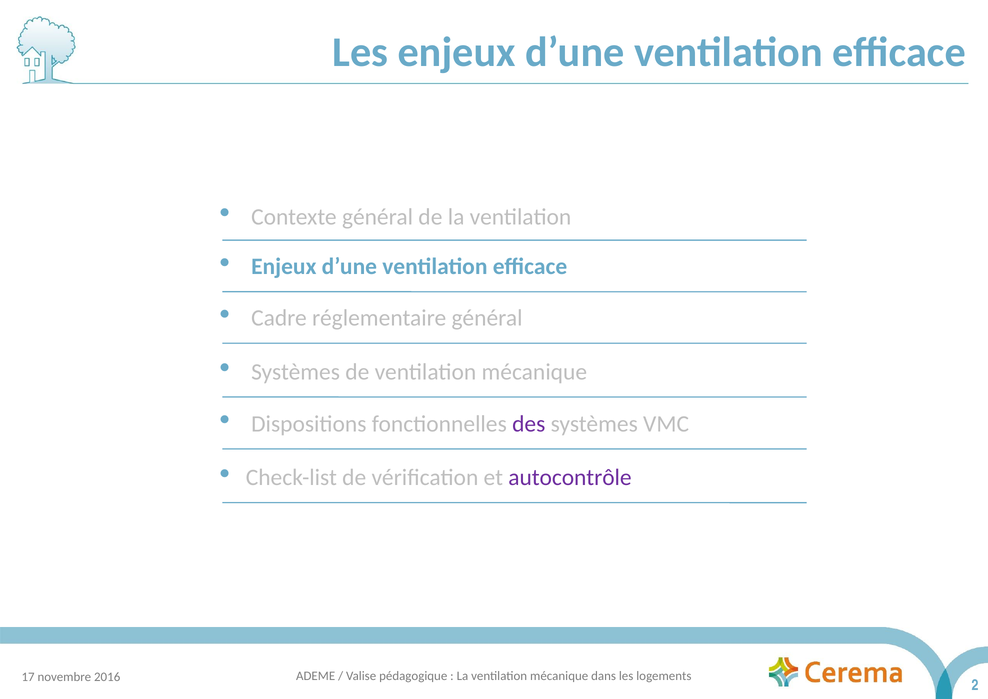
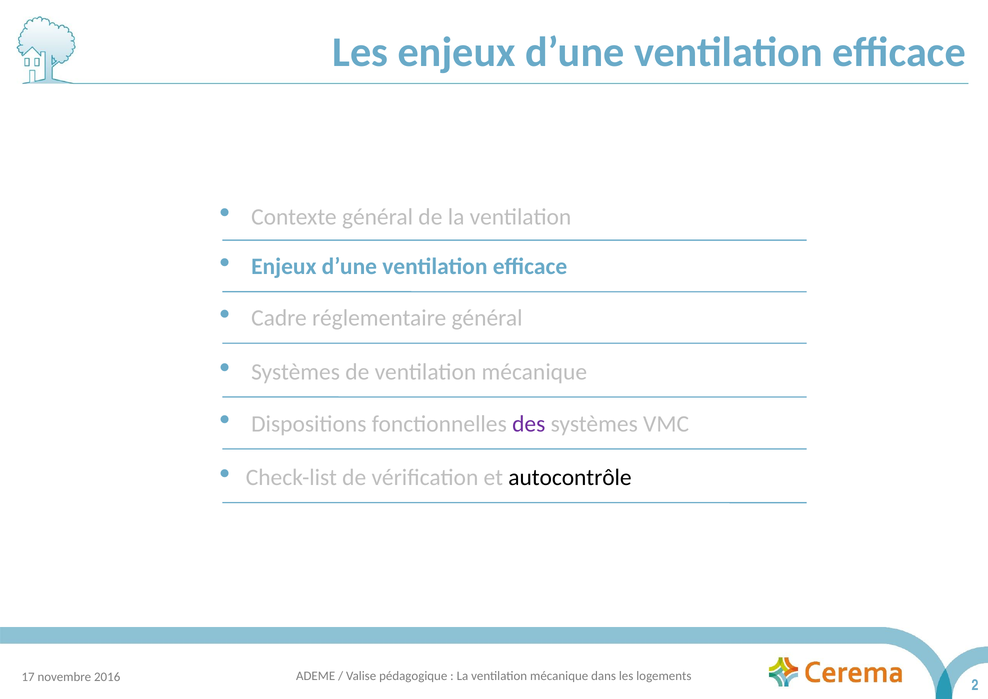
autocontrôle colour: purple -> black (570, 477)
